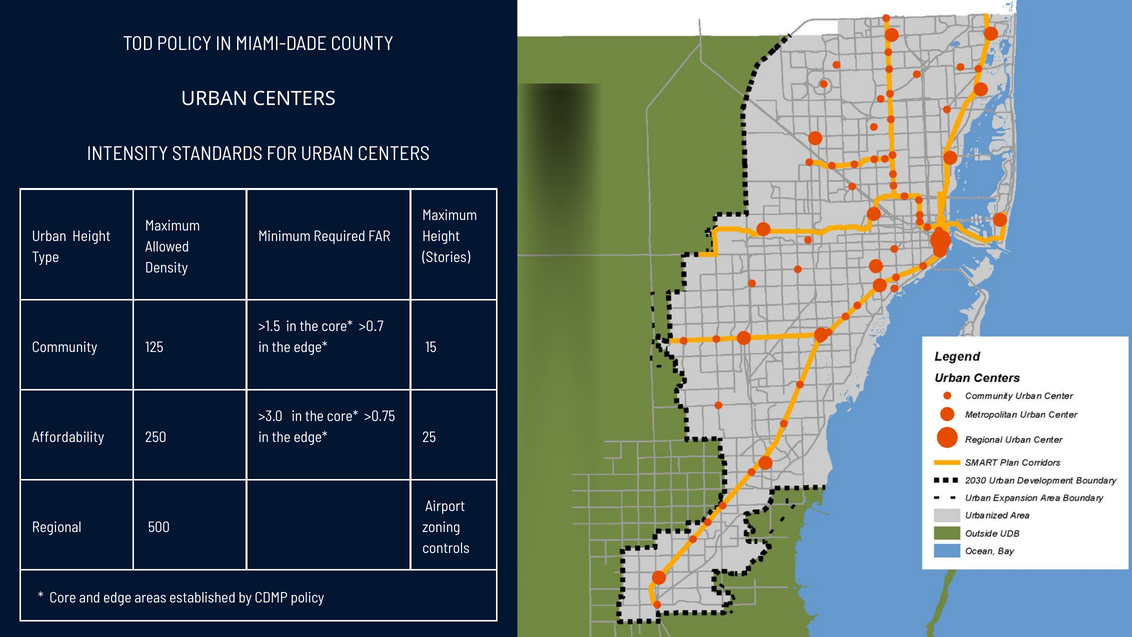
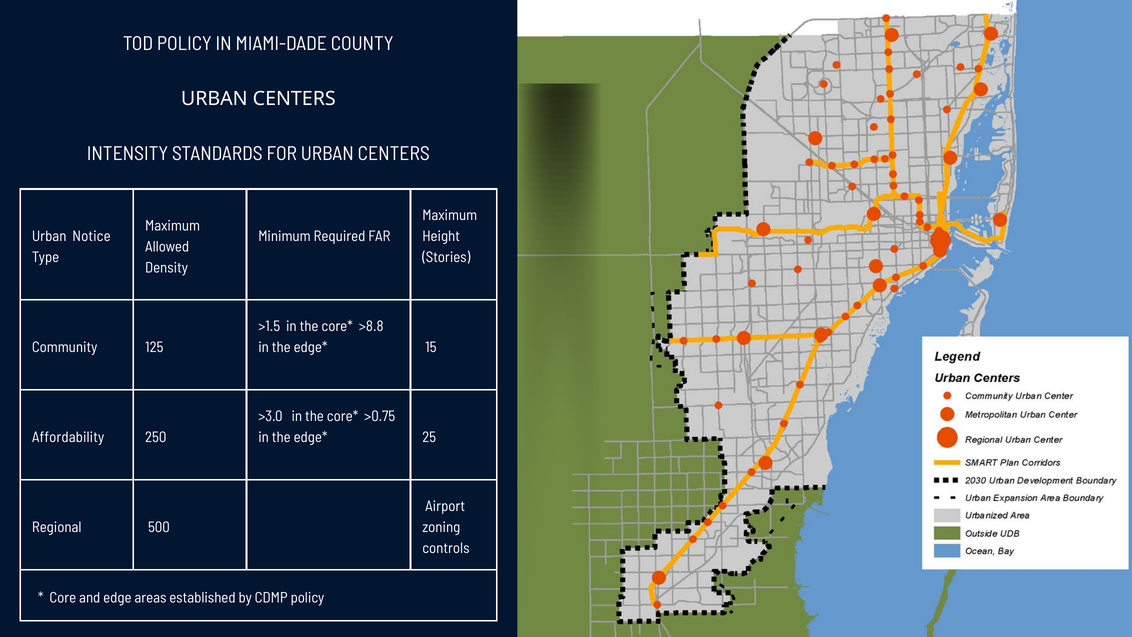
Urban Height: Height -> Notice (92, 236)
>0.7: >0.7 -> >8.8 (371, 326)
